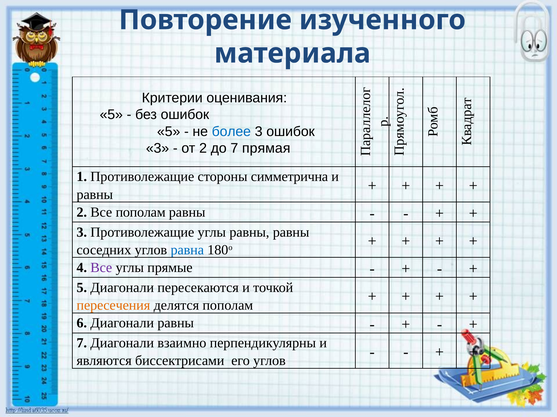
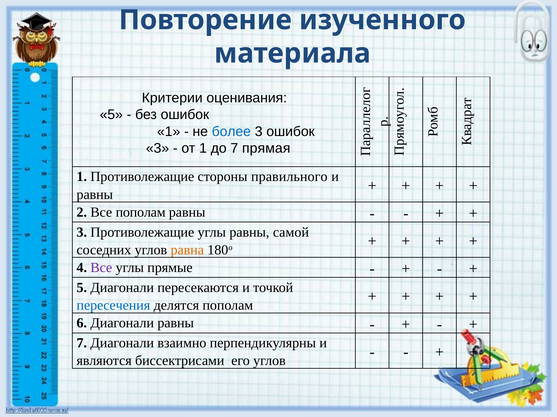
5: 5 -> 1 (169, 132)
от 2: 2 -> 1 (203, 148)
симметрична: симметрична -> правильного (289, 177)
равны равны: равны -> самой (291, 233)
равна colour: blue -> orange (187, 250)
пересечения colour: orange -> blue (113, 306)
